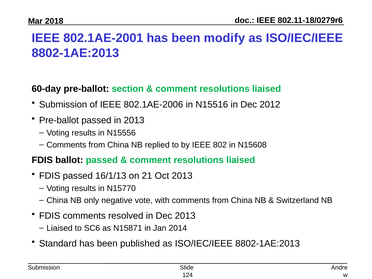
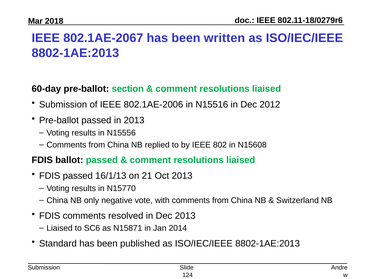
802.1AE-2001: 802.1AE-2001 -> 802.1AE-2067 (103, 38)
modify: modify -> written (224, 38)
